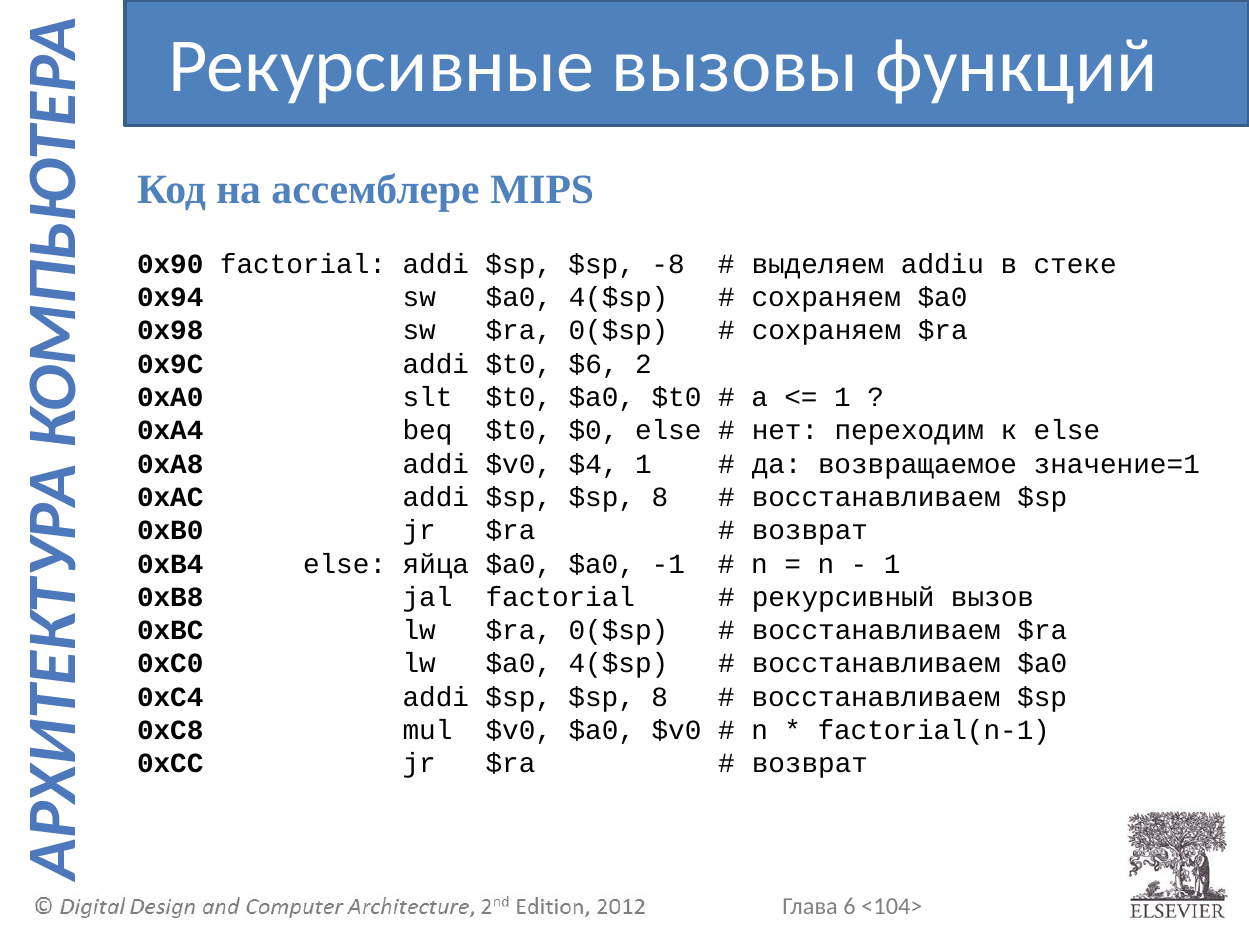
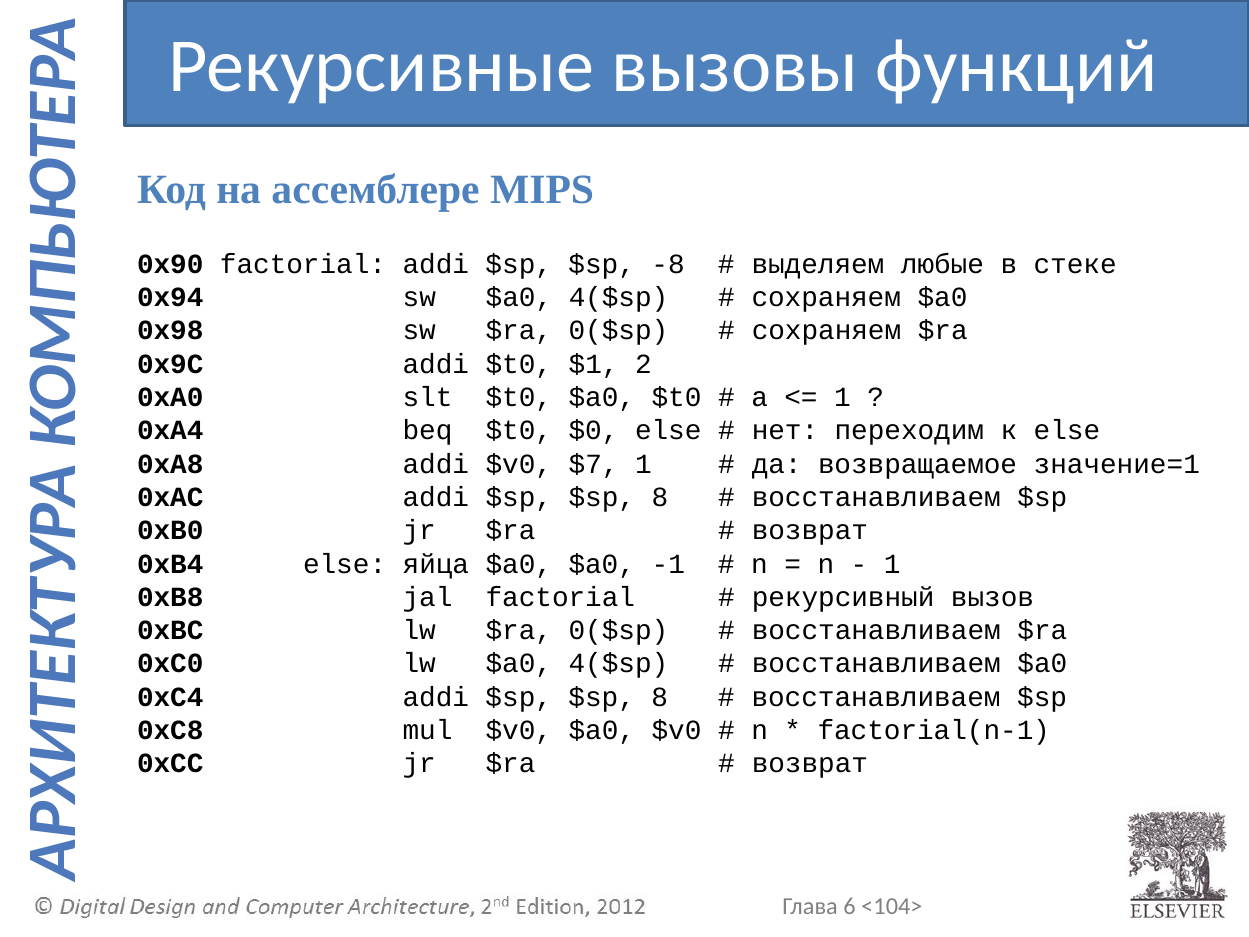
addiu: addiu -> любые (942, 264)
$6: $6 -> $1 (594, 364)
$4: $4 -> $7 (594, 464)
